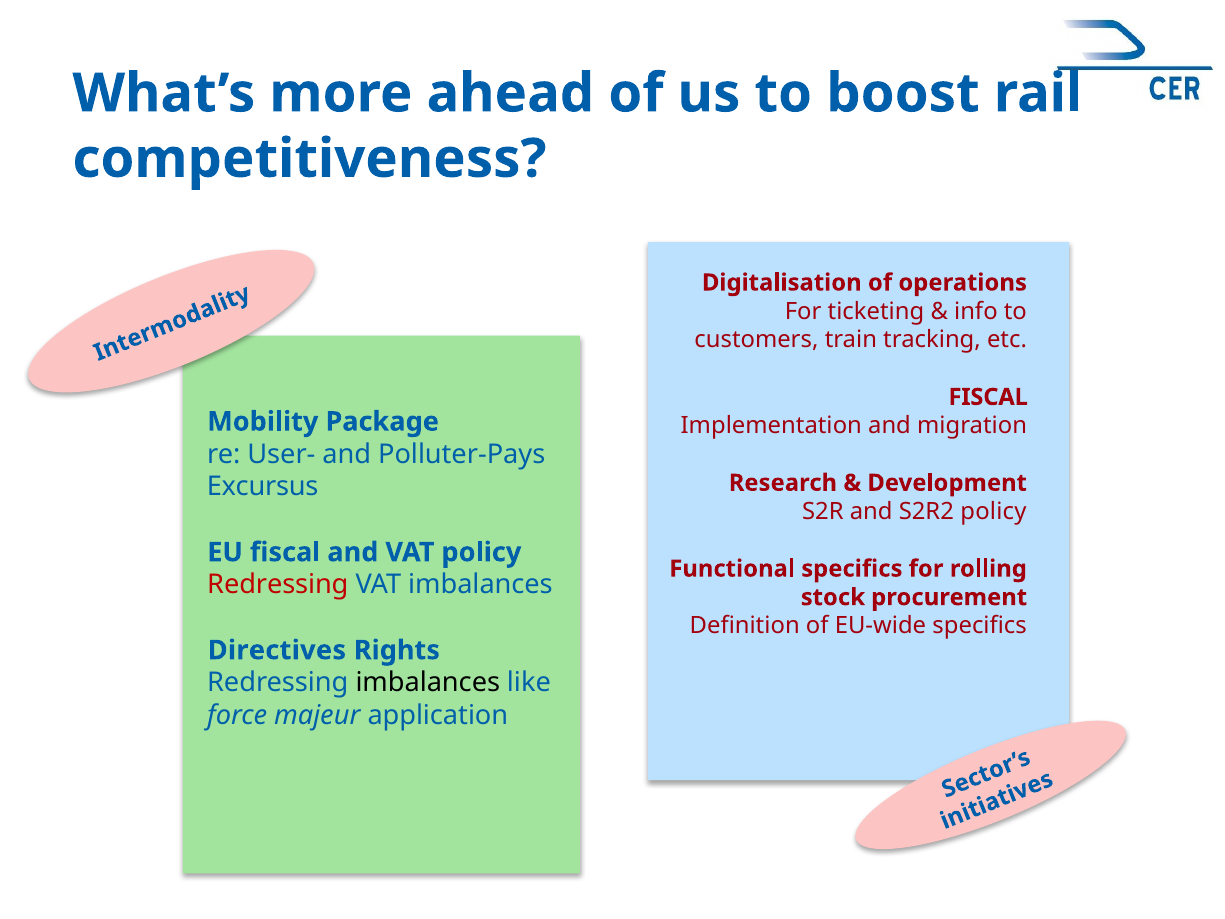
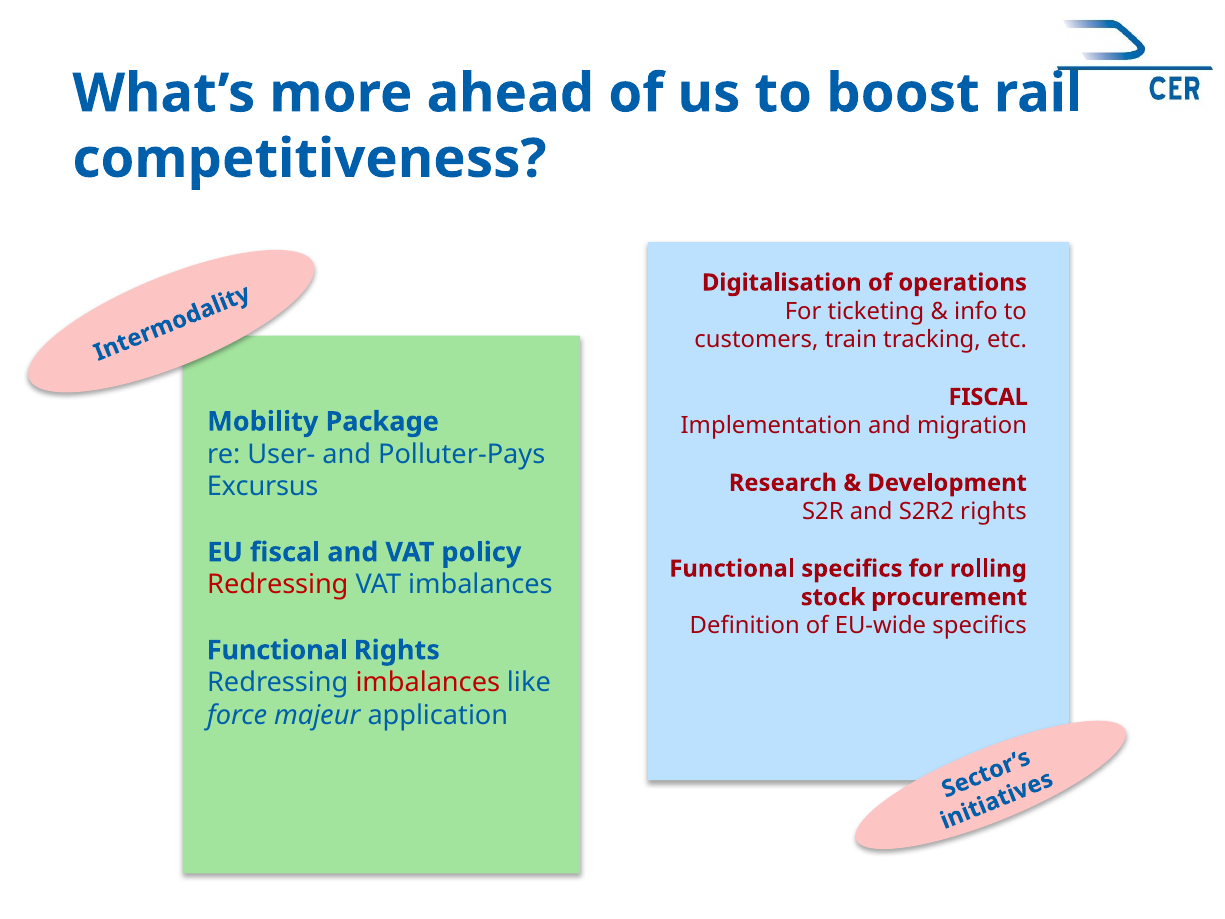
S2R2 policy: policy -> rights (994, 511)
Directives: Directives -> Functional (277, 650)
imbalances colour: black -> red (428, 683)
